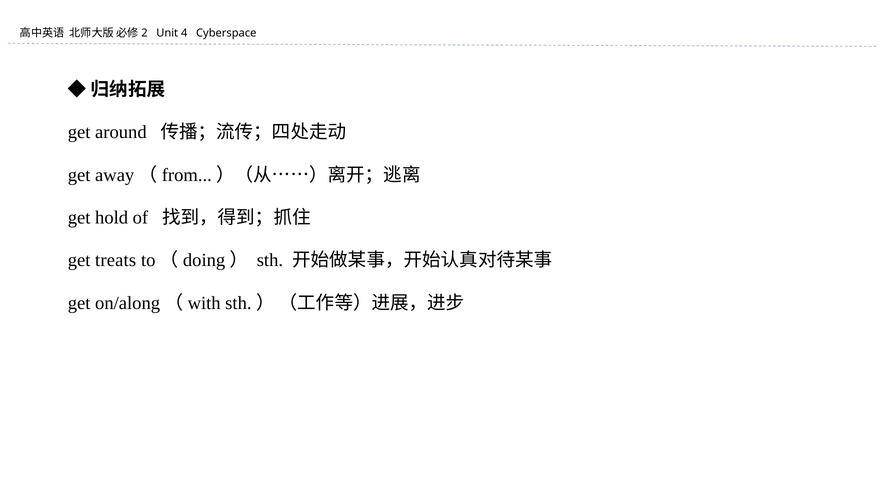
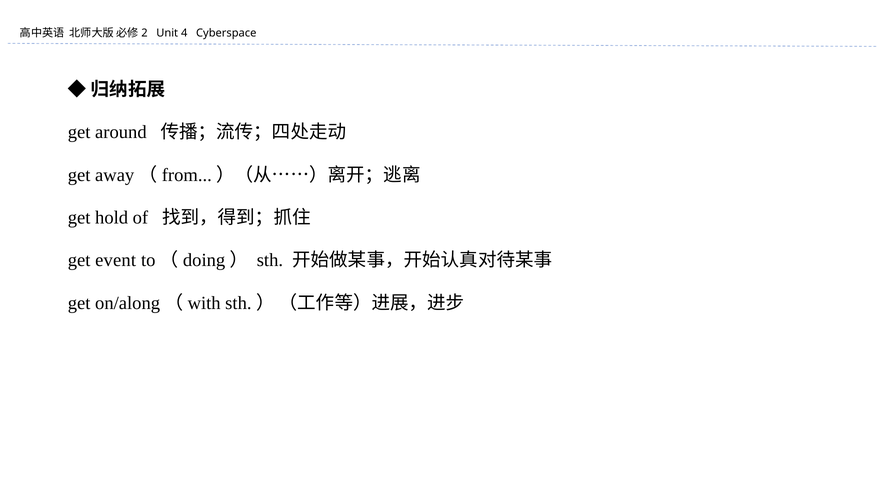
treats: treats -> event (116, 260)
